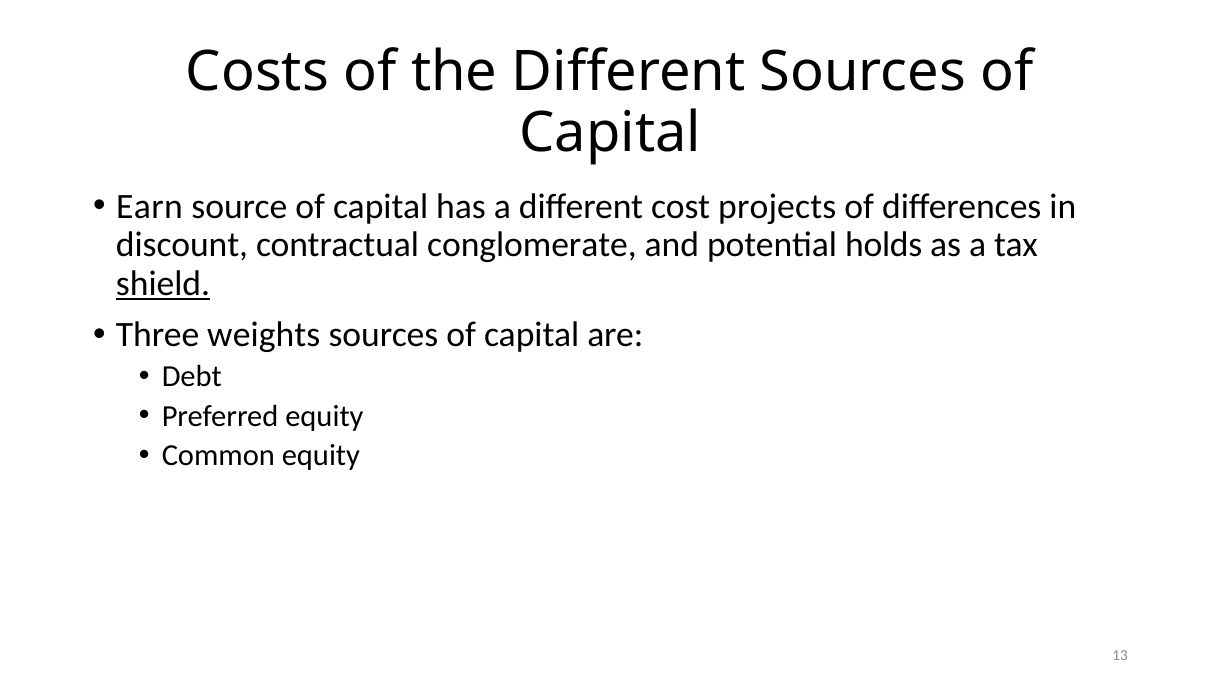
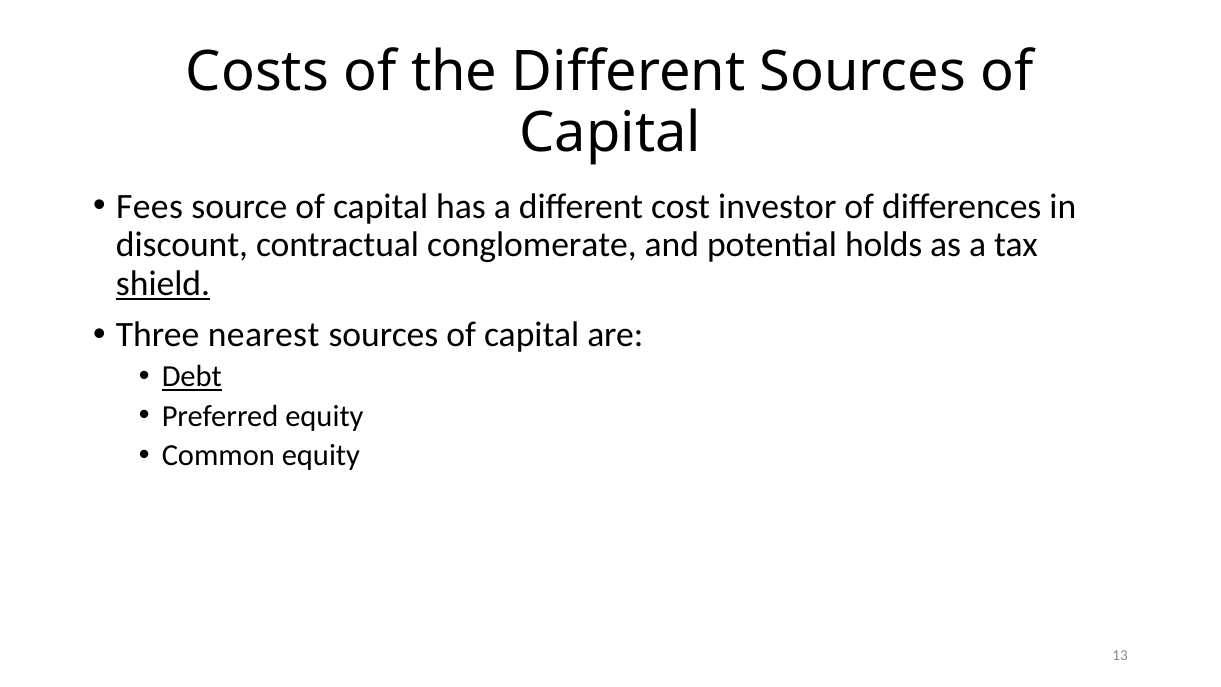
Earn: Earn -> Fees (150, 206)
projects: projects -> investor (777, 206)
weights: weights -> nearest (264, 335)
Debt underline: none -> present (192, 377)
